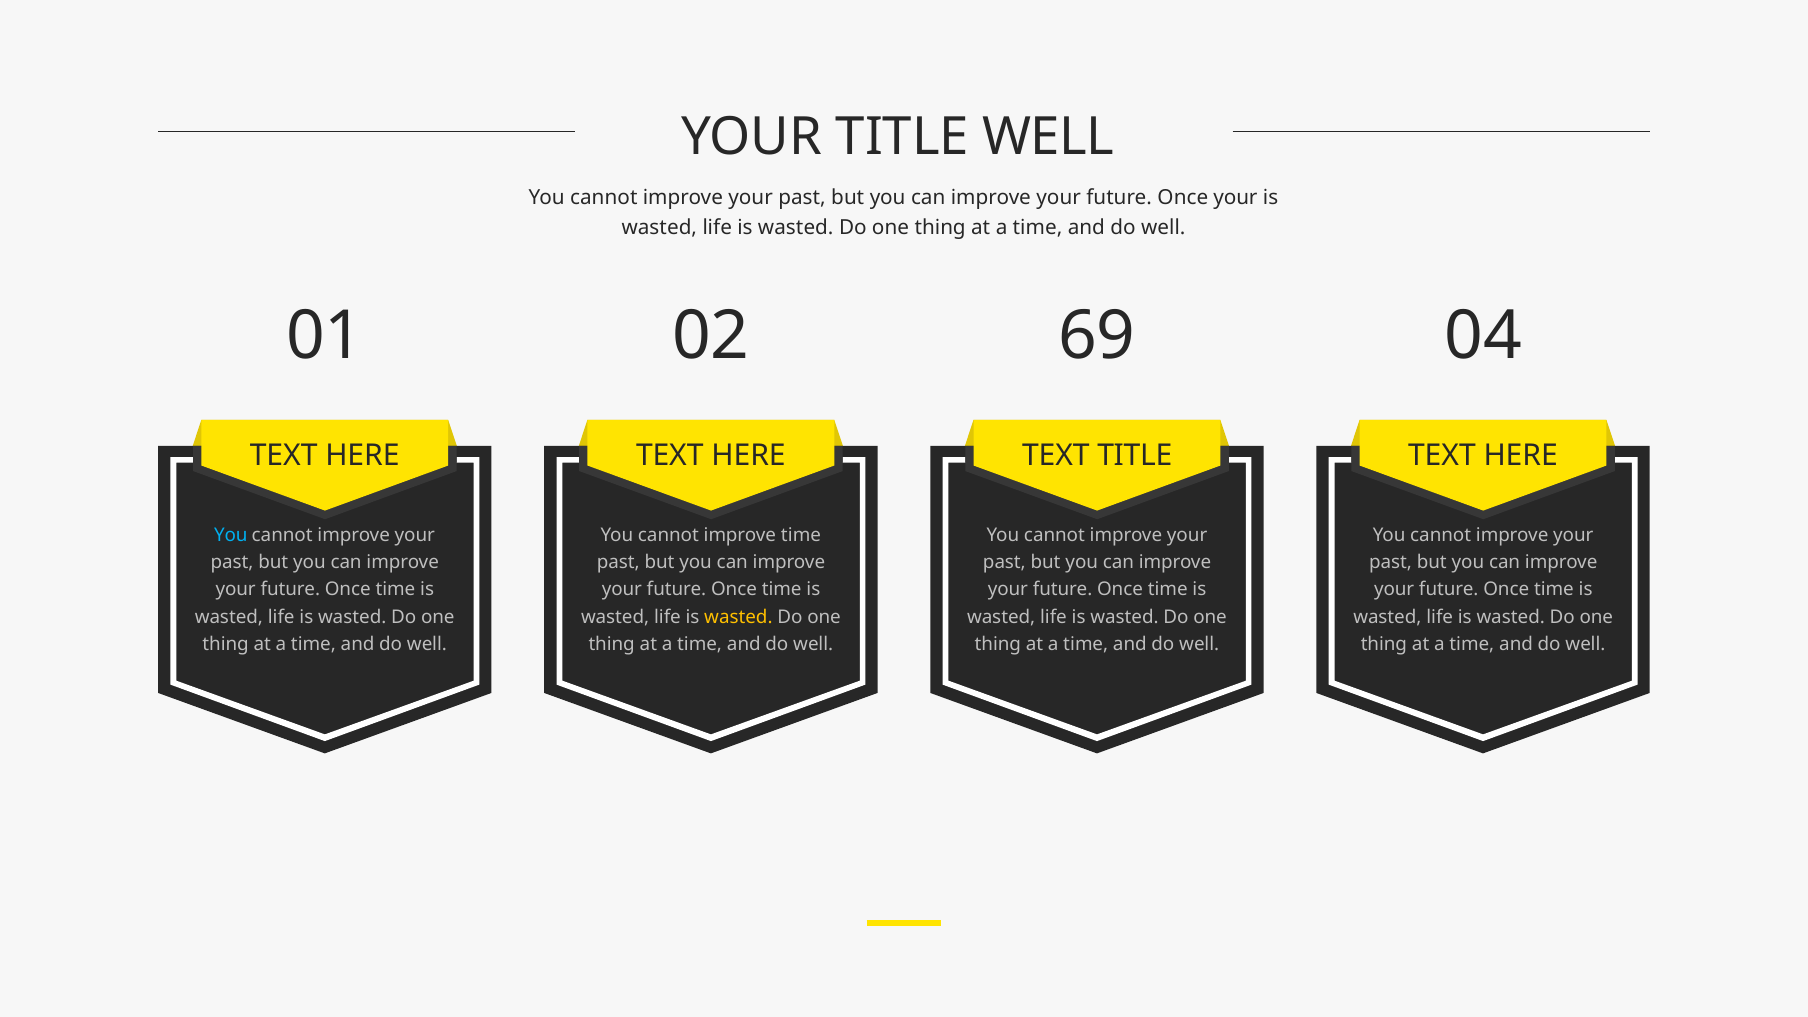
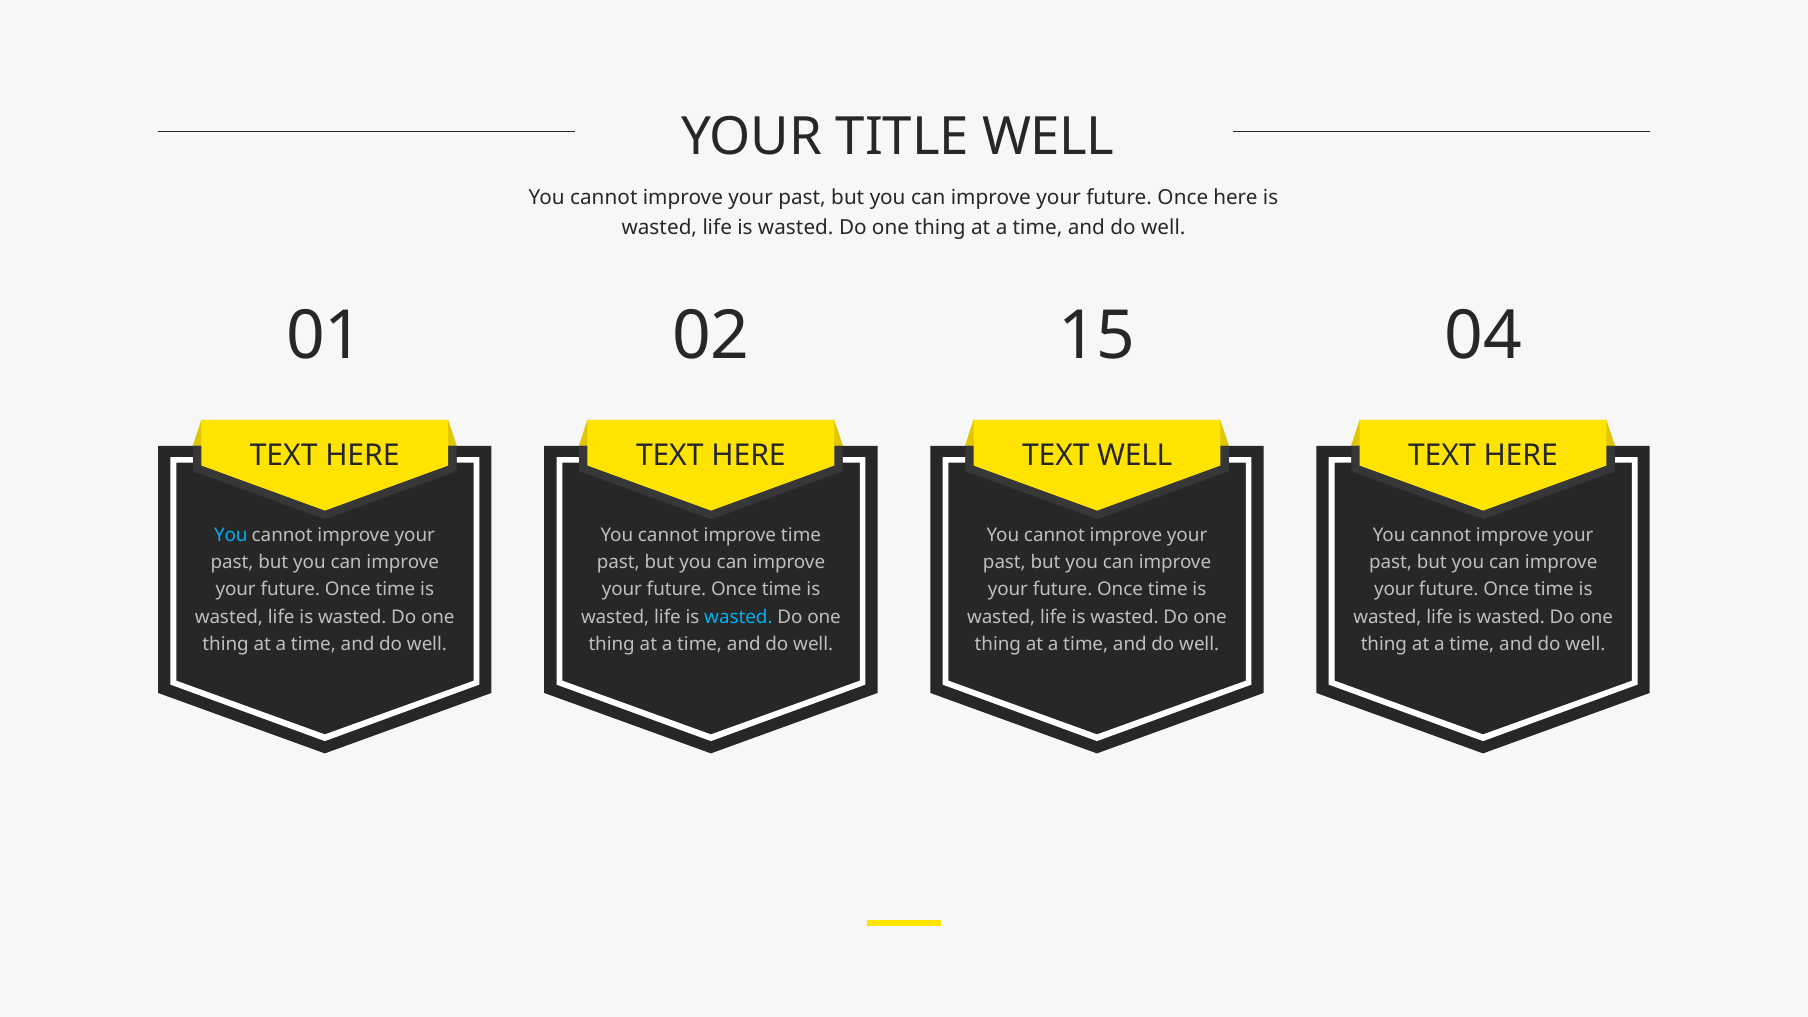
Once your: your -> here (1236, 198)
69: 69 -> 15 (1097, 336)
TEXT TITLE: TITLE -> WELL (1135, 456)
wasted colour: yellow -> light blue (738, 617)
